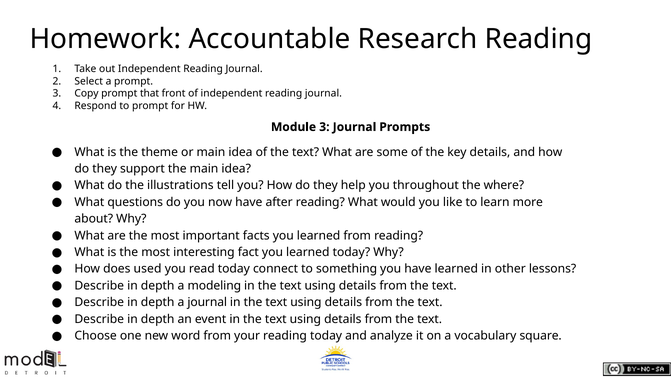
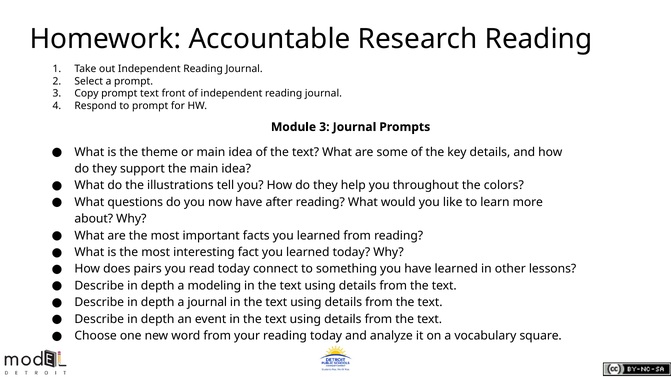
prompt that: that -> text (150, 94)
where: where -> colors (504, 186)
used: used -> pairs (148, 269)
